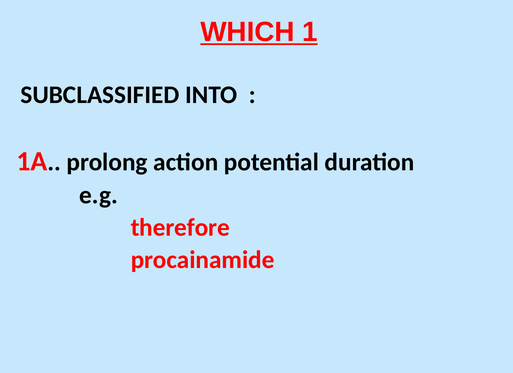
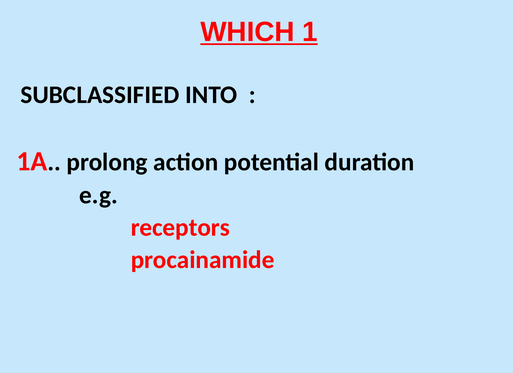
therefore: therefore -> receptors (180, 227)
